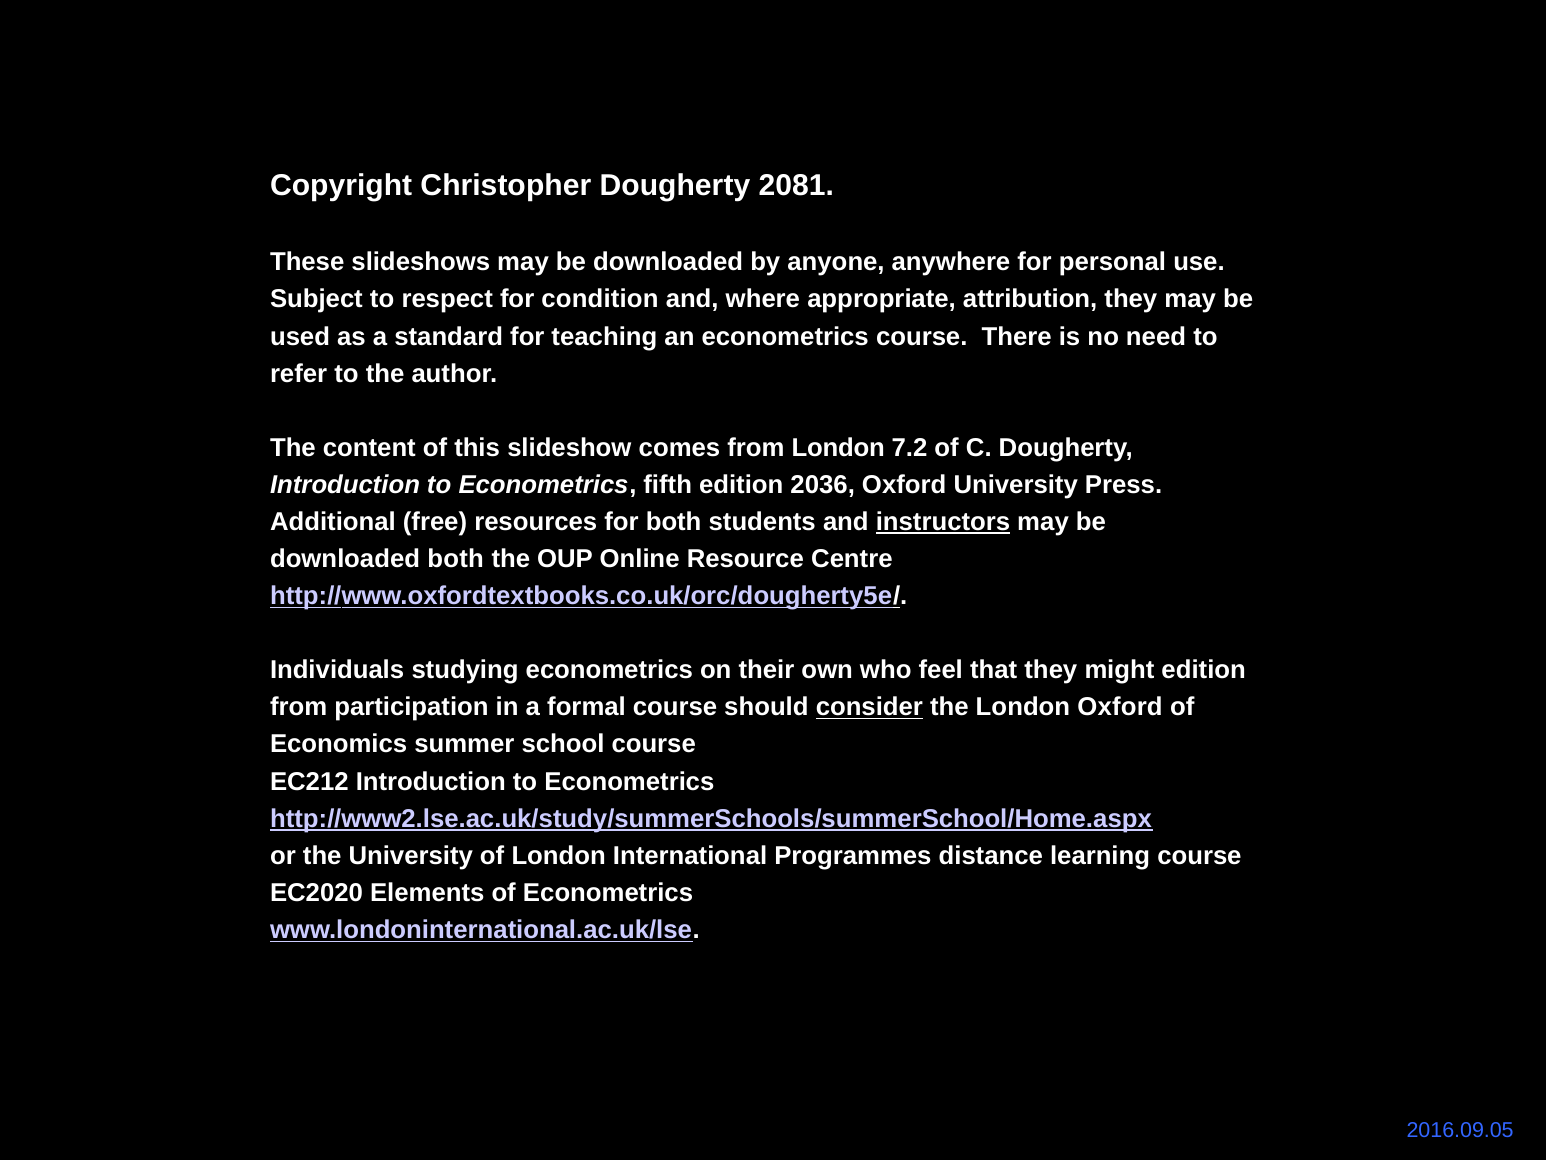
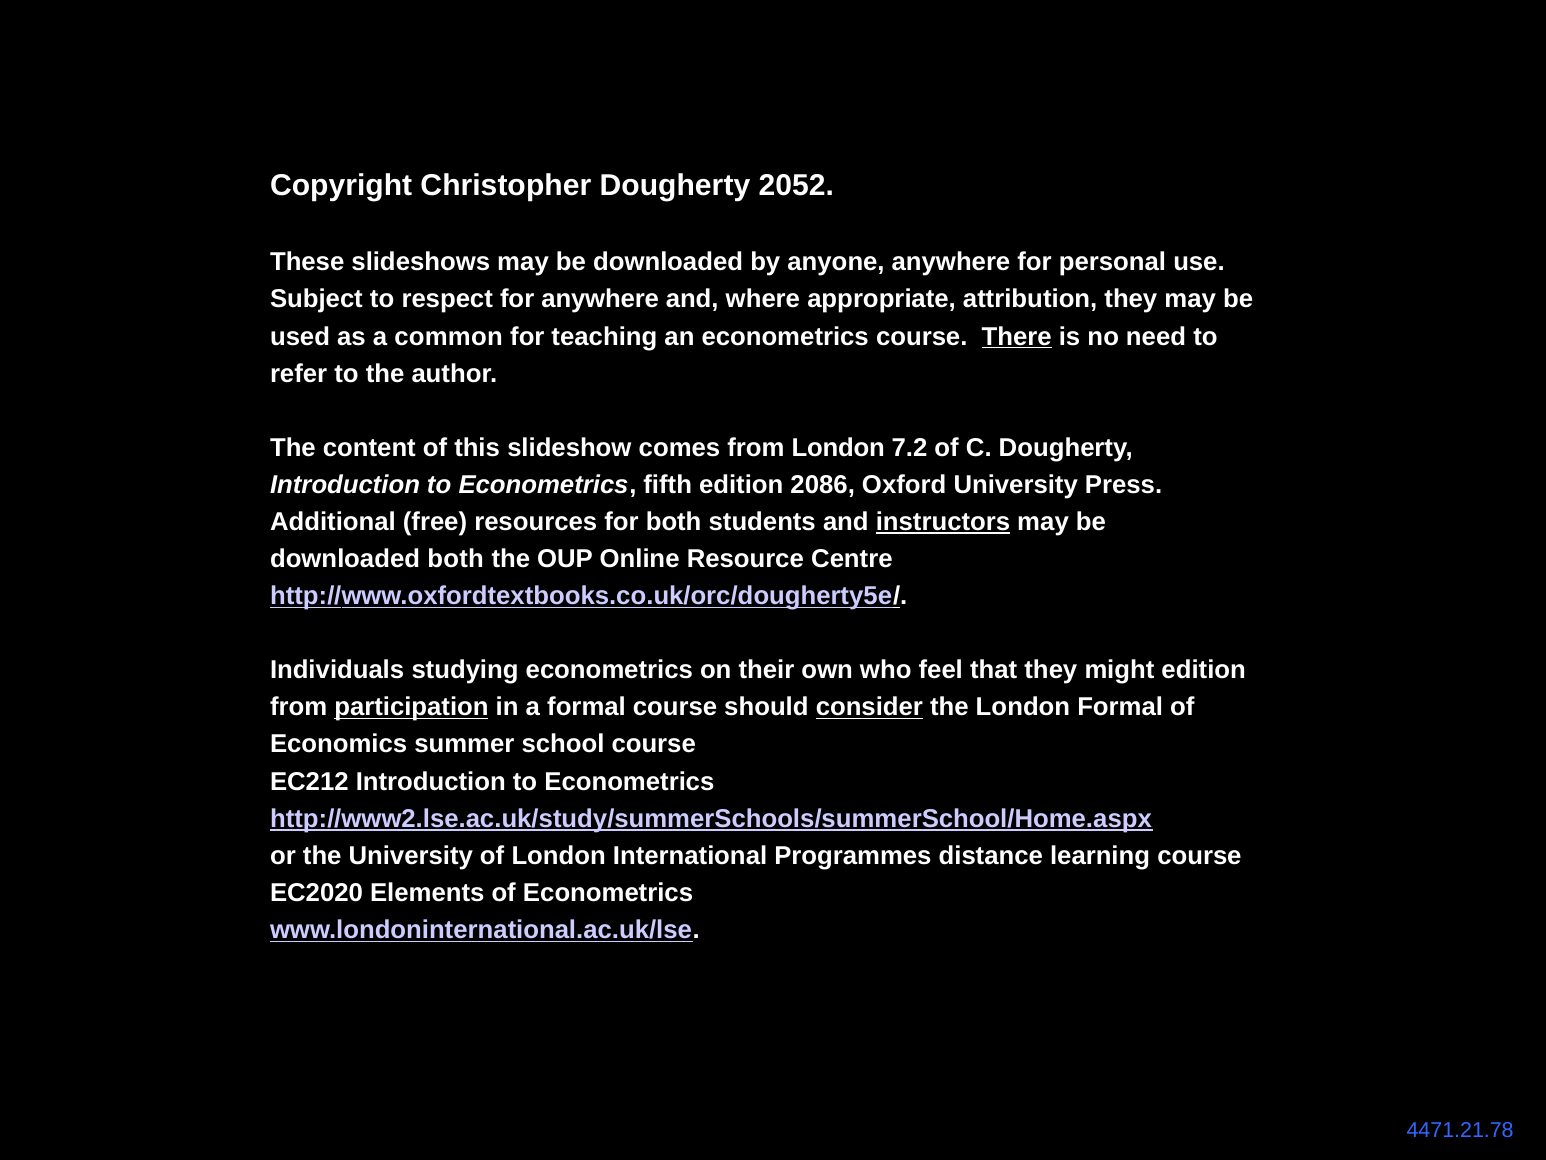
2081: 2081 -> 2052 (796, 186)
for condition: condition -> anywhere (600, 299)
standard: standard -> common (449, 336)
There underline: none -> present (1017, 336)
2036: 2036 -> 2086 (823, 485)
participation underline: none -> present (411, 707)
London Oxford: Oxford -> Formal (1120, 707)
2016.09.05: 2016.09.05 -> 4471.21.78 (1460, 1130)
